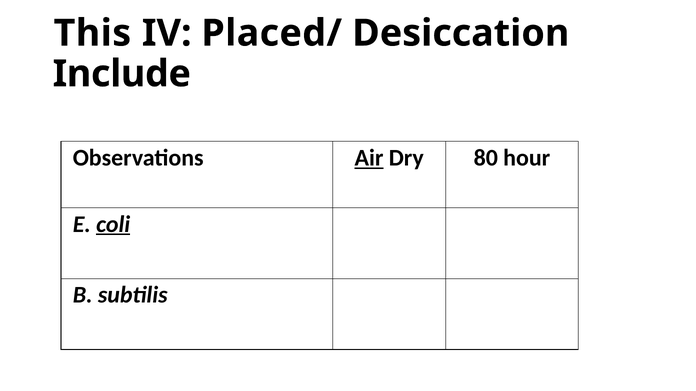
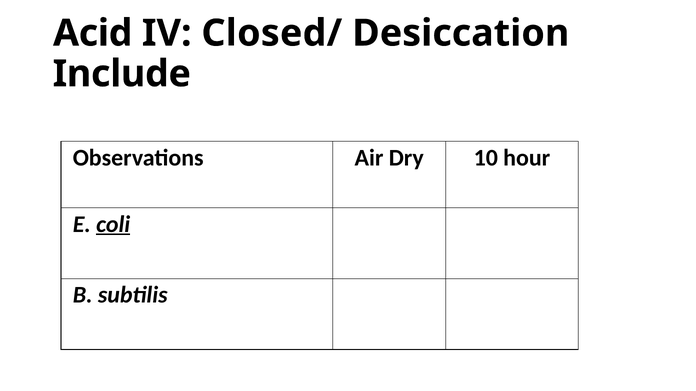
This: This -> Acid (93, 33)
Placed/: Placed/ -> Closed/ (272, 33)
Air underline: present -> none (369, 158)
80: 80 -> 10 (486, 158)
